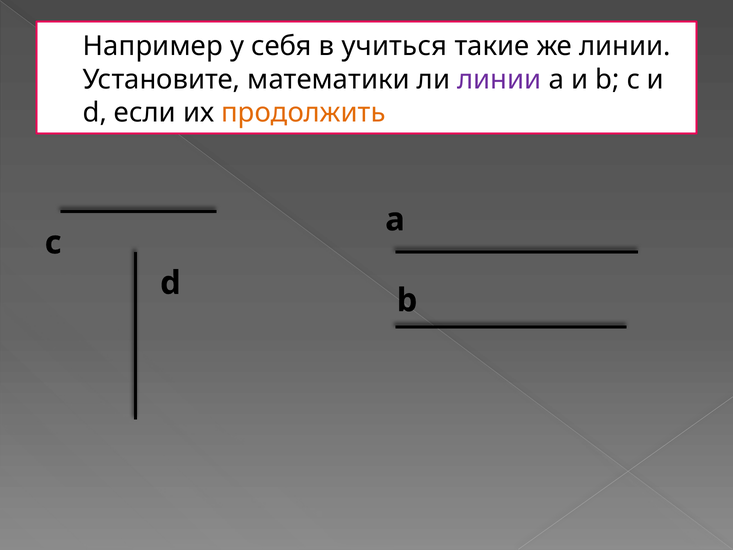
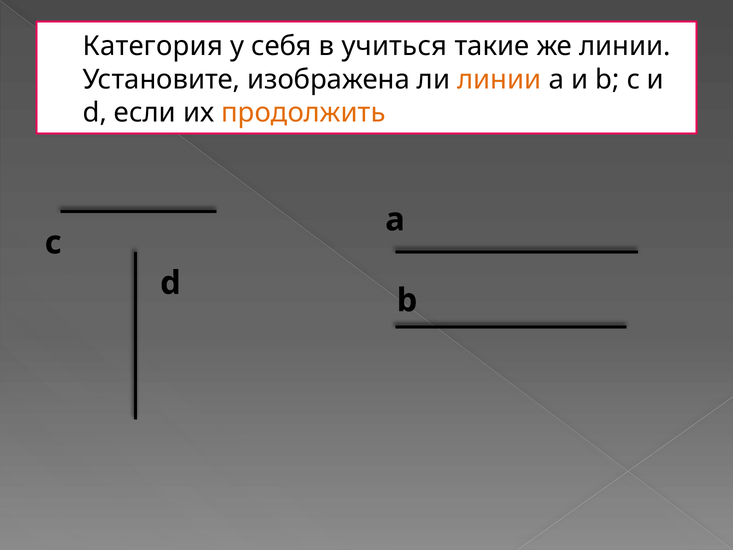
Например: Например -> Категория (153, 46)
математики: математики -> изображена (329, 79)
линии colour: purple -> orange (499, 79)
